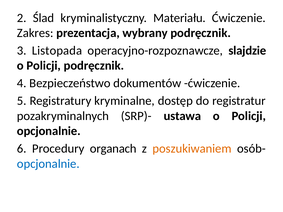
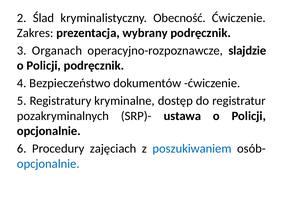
Materiału: Materiału -> Obecność (179, 18)
Listopada: Listopada -> Organach (57, 51)
organach: organach -> zajęciach (113, 149)
poszukiwaniem colour: orange -> blue (192, 149)
